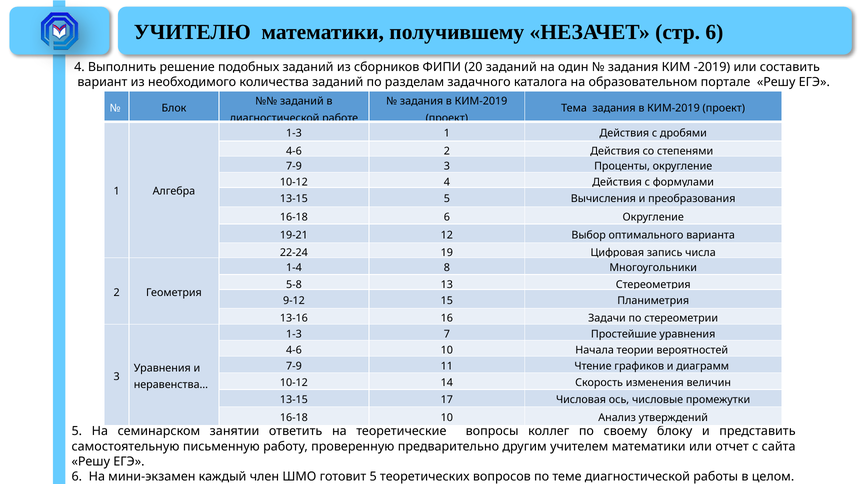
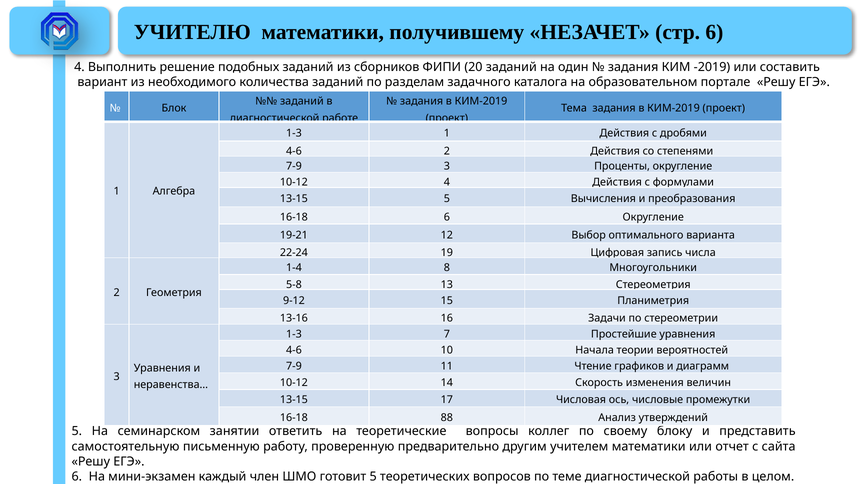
16-18 10: 10 -> 88 (447, 418)
